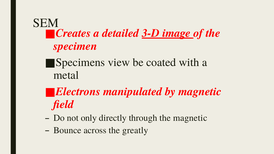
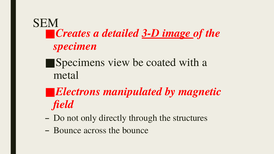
the magnetic: magnetic -> structures (190, 118)
the greatly: greatly -> bounce (135, 130)
